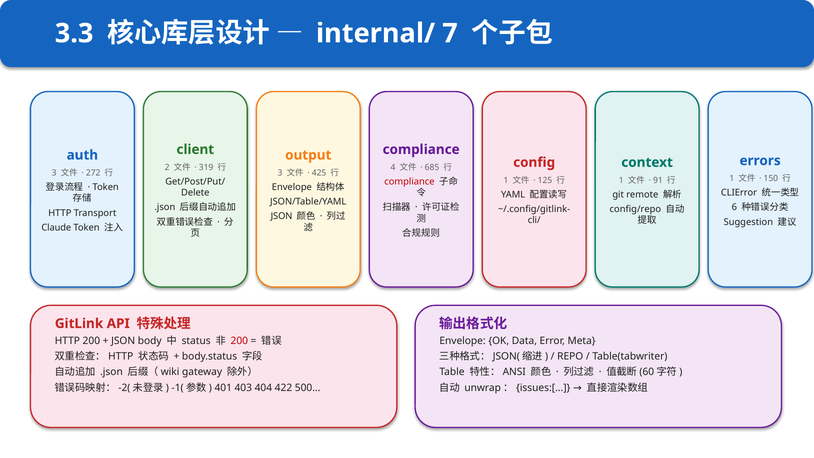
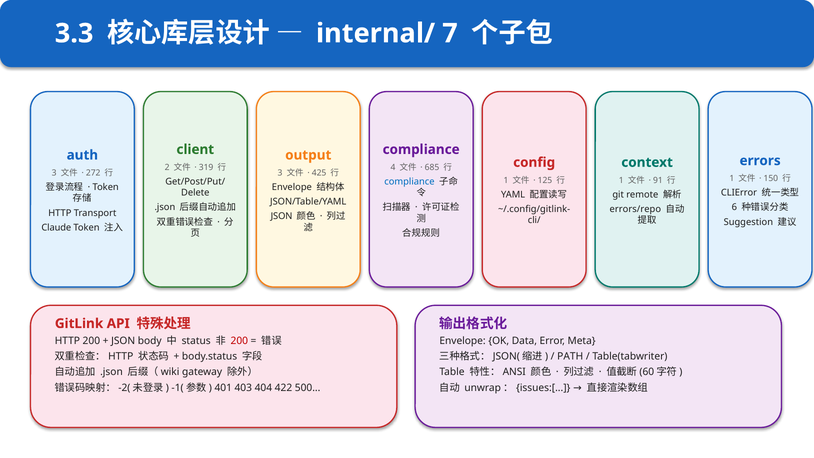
compliance colour: red -> blue (409, 182)
config/repo: config/repo -> errors/repo (635, 209)
REPO: REPO -> PATH (570, 356)
